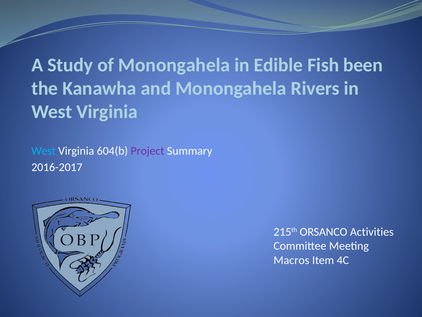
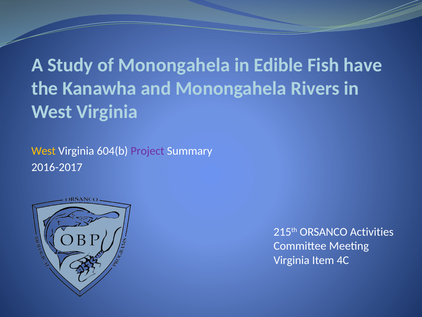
been: been -> have (363, 65)
West colour: light blue -> yellow (43, 151)
Macros: Macros -> Virginia (292, 260)
